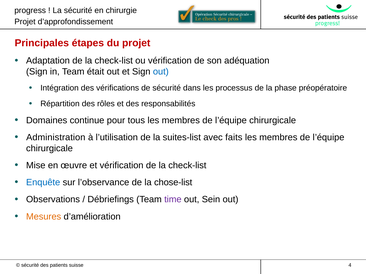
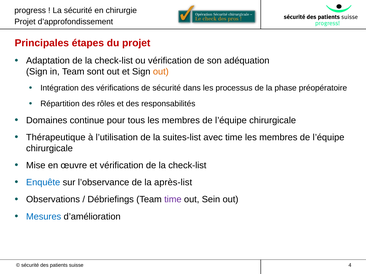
était: était -> sont (96, 72)
out colour: blue -> orange (161, 72)
Administration: Administration -> Thérapeutique (56, 138)
avec faits: faits -> time (234, 138)
chose-list: chose-list -> après-list (173, 183)
Mesures colour: orange -> blue (44, 217)
